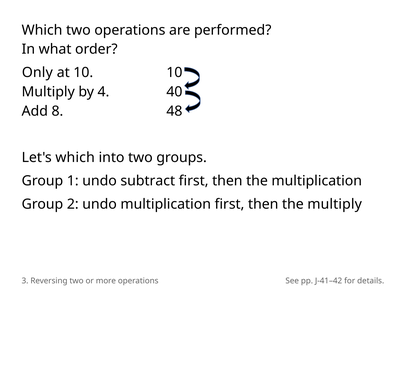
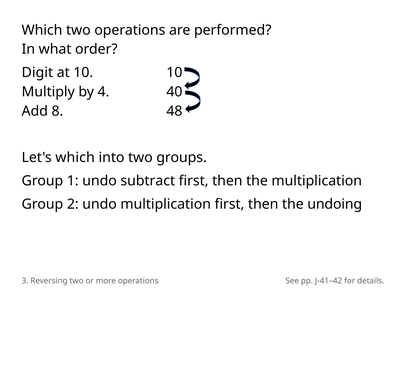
Only: Only -> Digit (37, 73)
the multiply: multiply -> undoing (335, 204)
